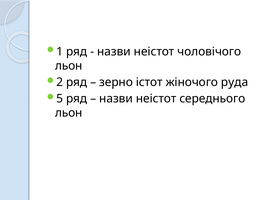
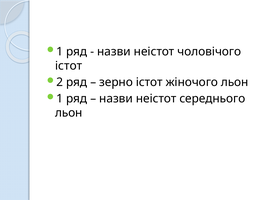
льон: льон -> істот (69, 66)
жіночого руда: руда -> льон (235, 82)
5: 5 -> 1 (60, 98)
